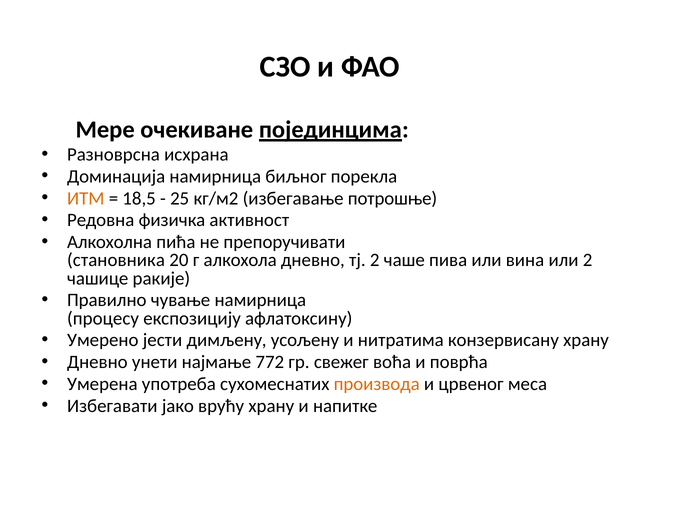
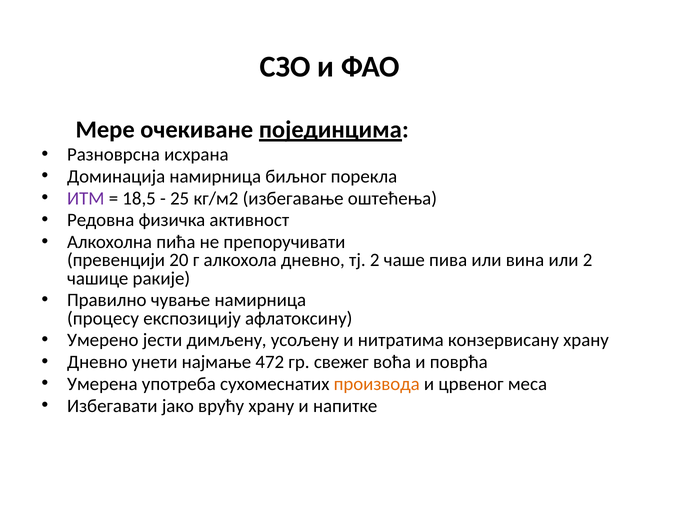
ИТМ colour: orange -> purple (86, 198)
потрошње: потрошње -> оштећења (392, 198)
становника: становника -> превенцији (116, 260)
772: 772 -> 472 (270, 362)
